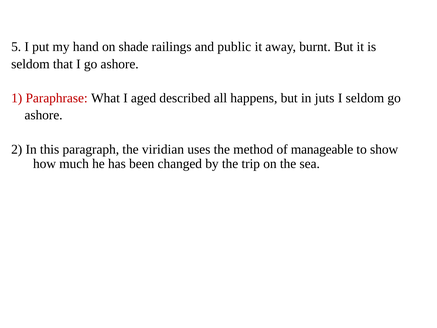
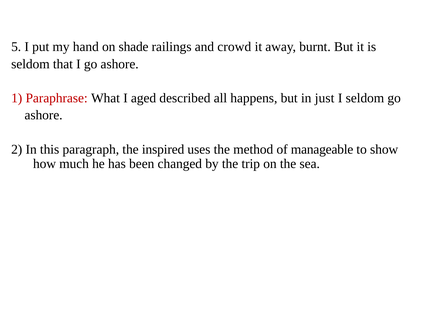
public: public -> crowd (234, 47)
juts: juts -> just (325, 98)
viridian: viridian -> inspired (163, 149)
